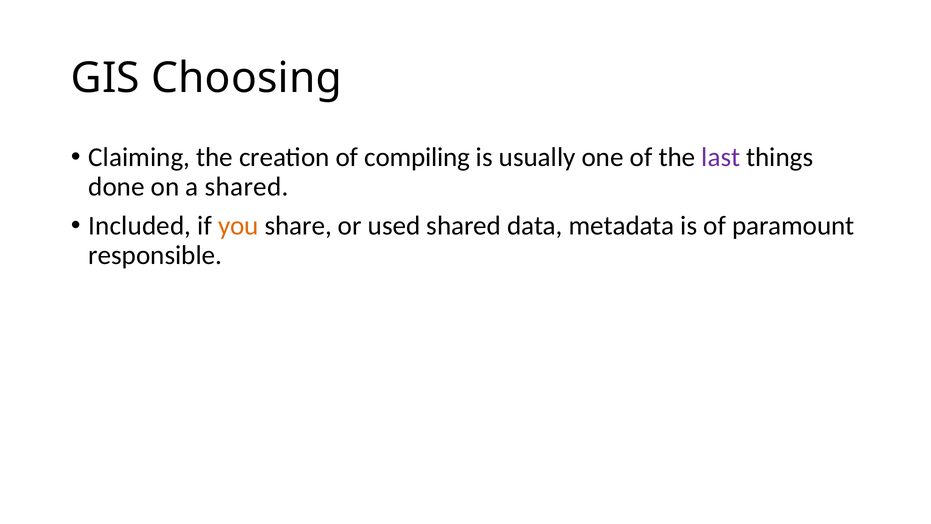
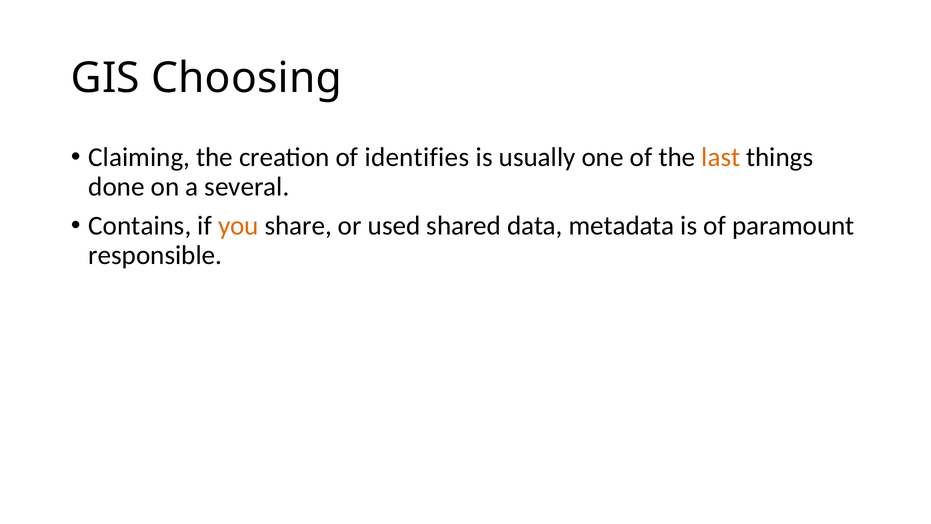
compiling: compiling -> identifies (417, 157)
last colour: purple -> orange (721, 157)
a shared: shared -> several (247, 187)
Included: Included -> Contains (140, 226)
